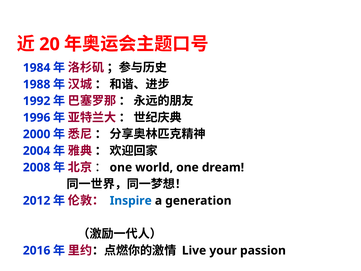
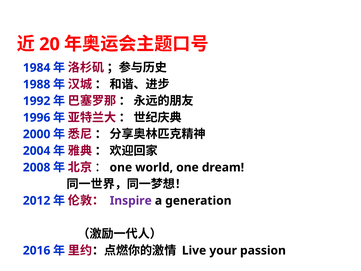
Inspire colour: blue -> purple (131, 201)
